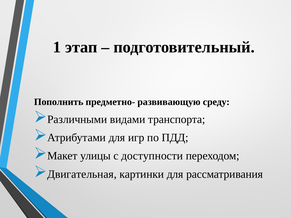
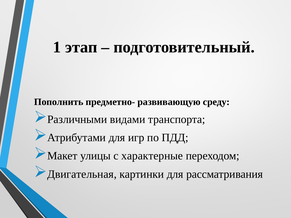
доступности: доступности -> характерные (152, 156)
